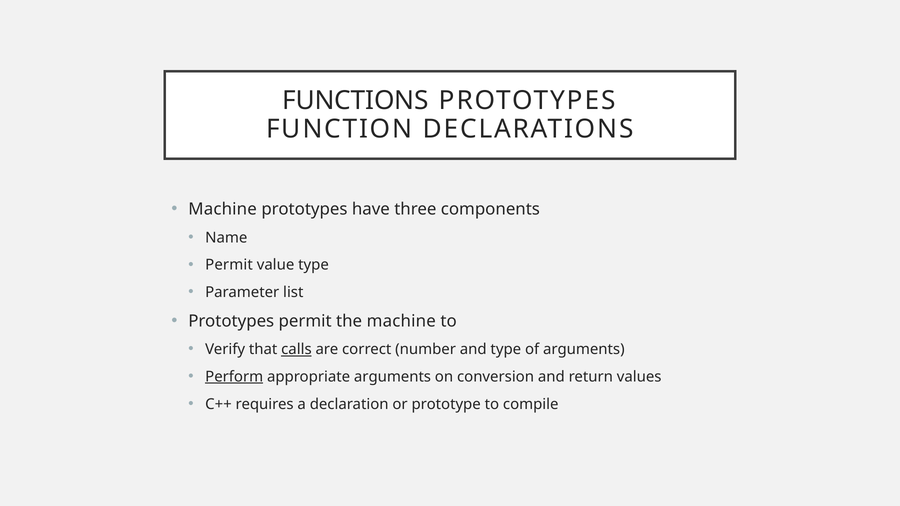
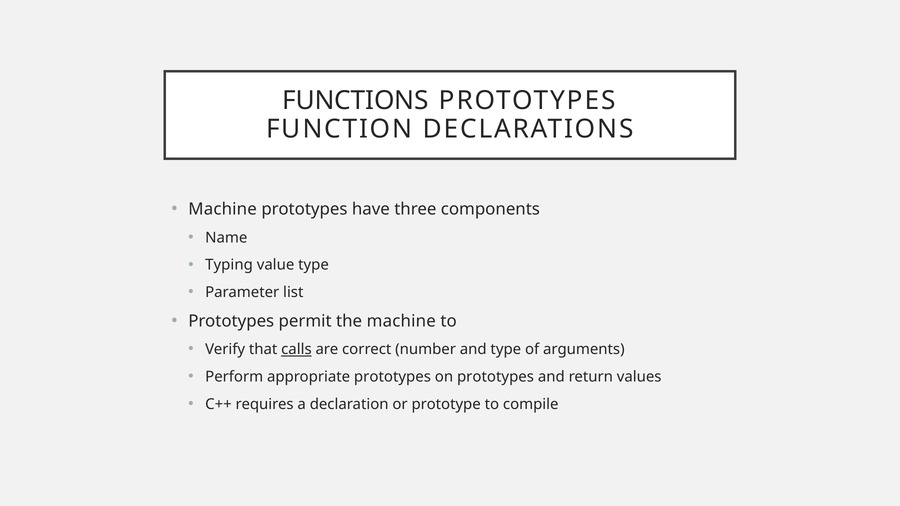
Permit: Permit -> Typing (229, 265)
Perform underline: present -> none (234, 377)
appropriate arguments: arguments -> prototypes (392, 377)
on conversion: conversion -> prototypes (496, 377)
